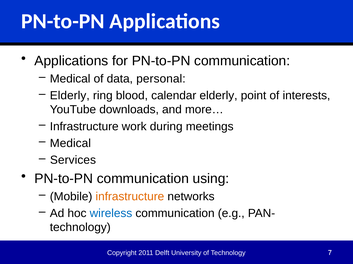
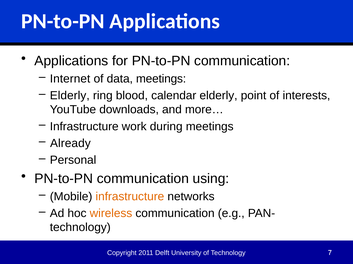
Medical: Medical -> Internet (70, 79)
data personal: personal -> meetings (161, 79)
Medical: Medical -> Already (70, 144)
Services: Services -> Personal (73, 160)
wireless colour: blue -> orange (111, 214)
